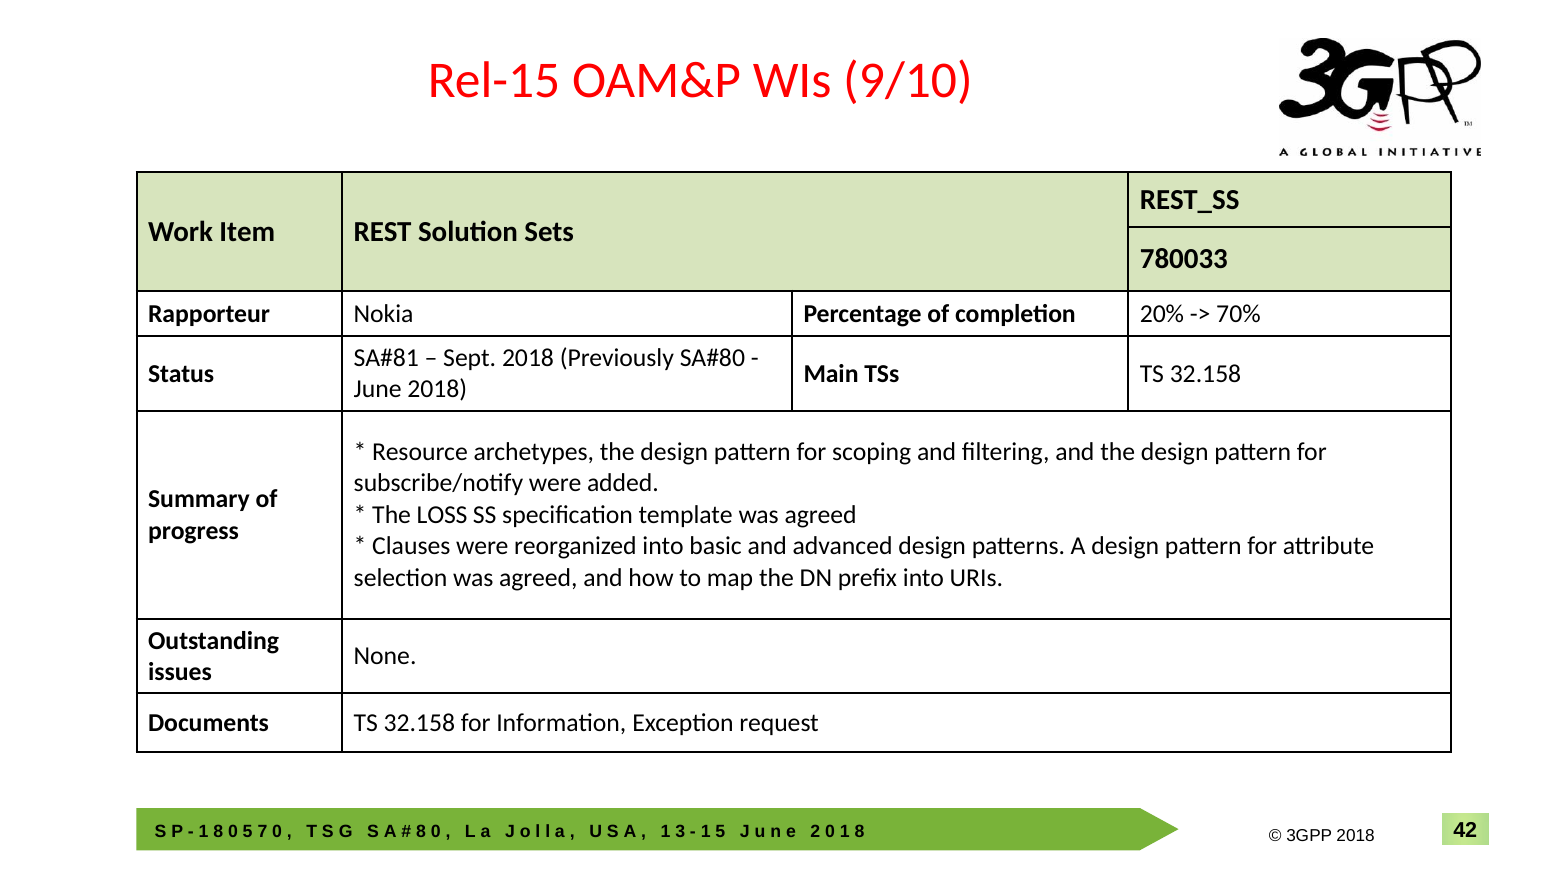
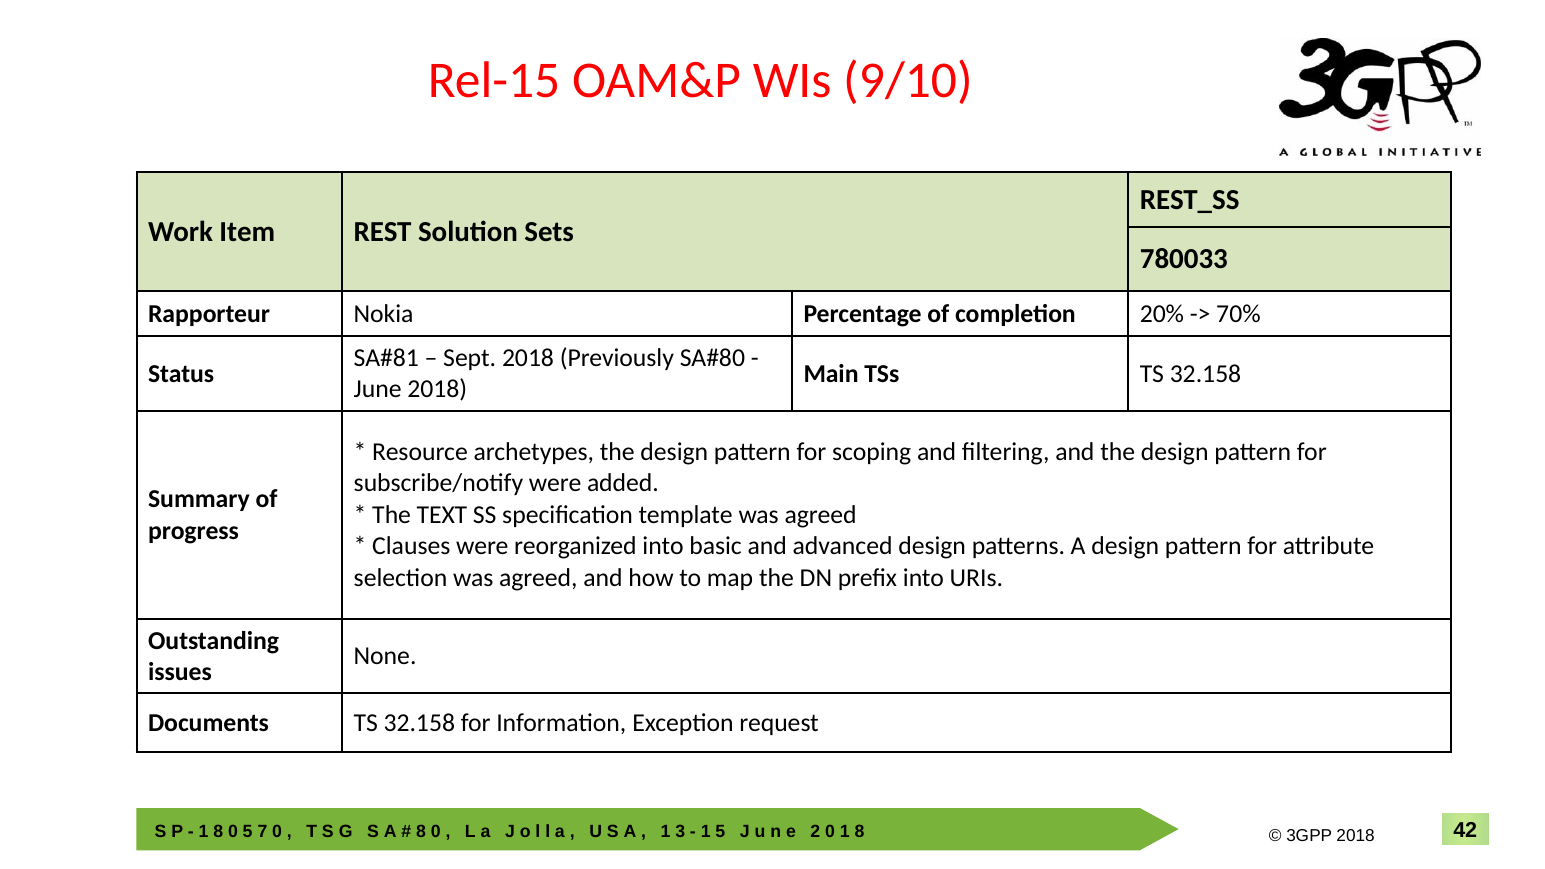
LOSS: LOSS -> TEXT (442, 515)
